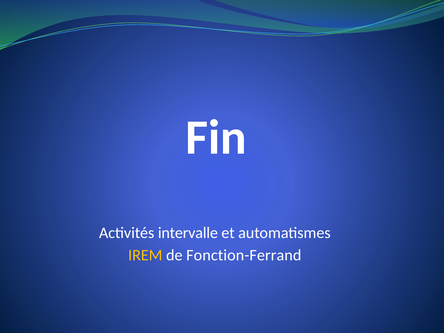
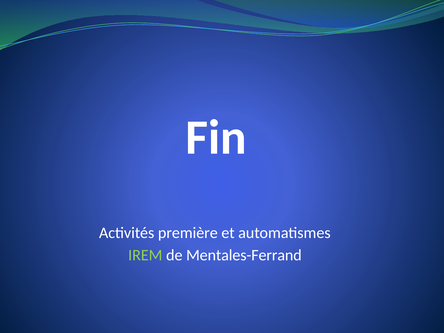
intervalle: intervalle -> première (188, 233)
IREM colour: yellow -> light green (145, 255)
Fonction-Ferrand: Fonction-Ferrand -> Mentales-Ferrand (244, 255)
